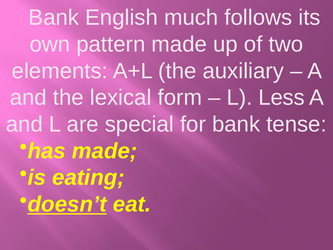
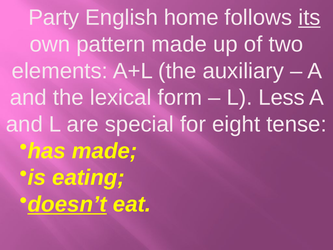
Bank: Bank -> Party (54, 18)
much: much -> home (191, 18)
its underline: none -> present (309, 18)
for bank: bank -> eight (236, 124)
